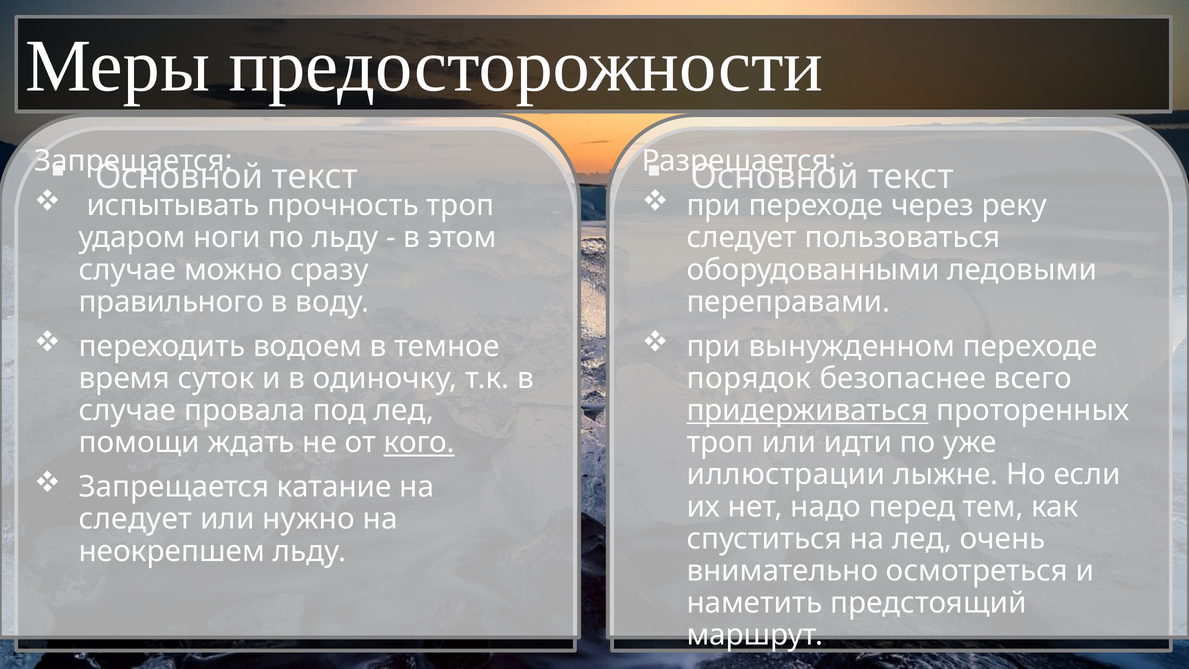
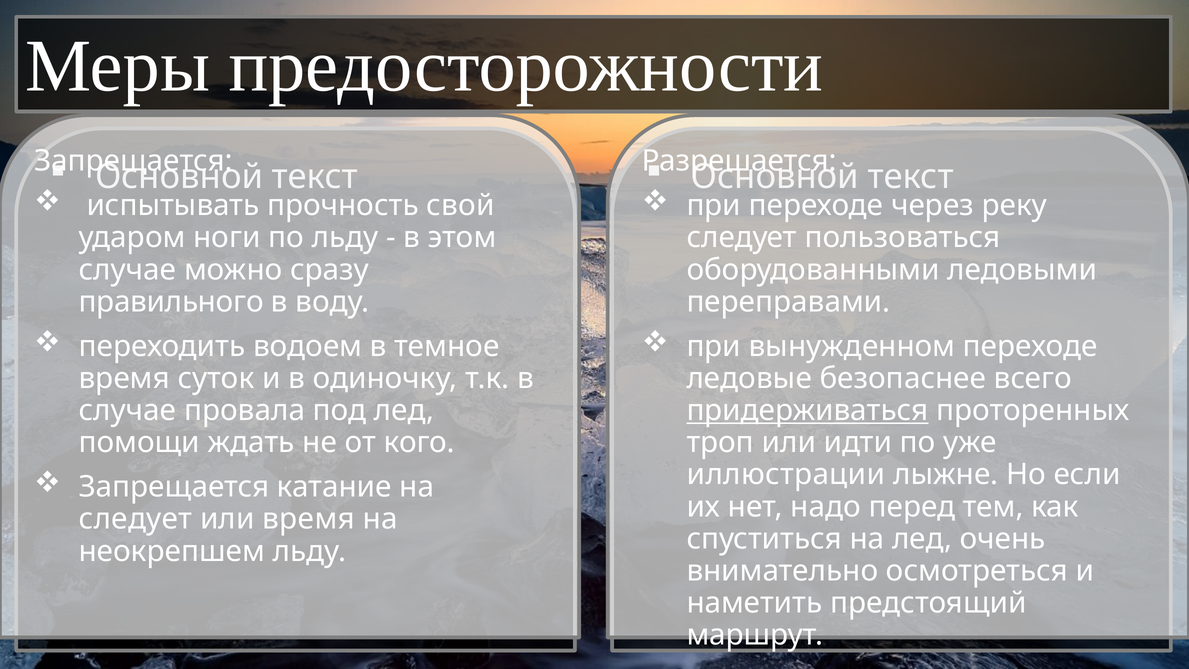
прочность троп: троп -> свой (460, 205)
порядок: порядок -> ледовые (749, 378)
кого underline: present -> none (419, 442)
или нужно: нужно -> время (309, 519)
